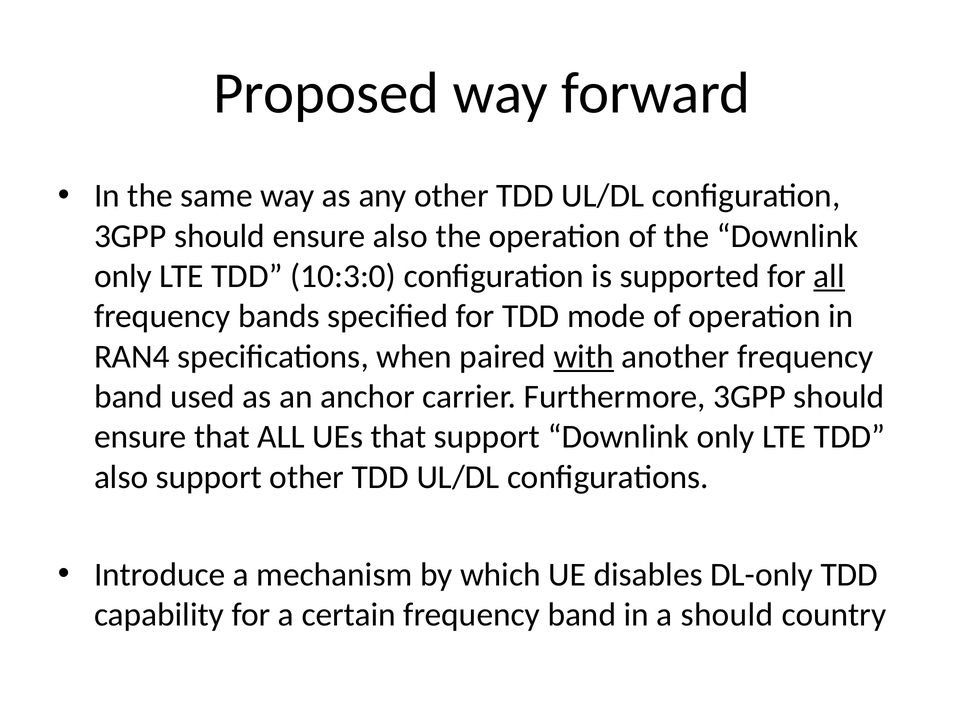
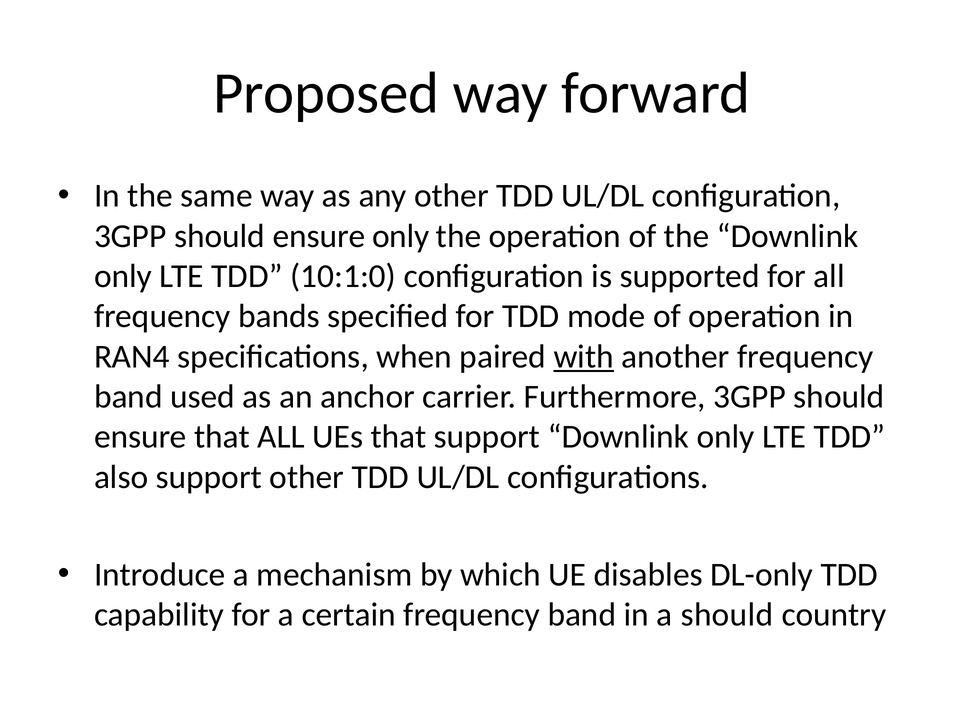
ensure also: also -> only (401, 236)
10:3:0: 10:3:0 -> 10:1:0 (343, 276)
all underline: present -> none (829, 276)
